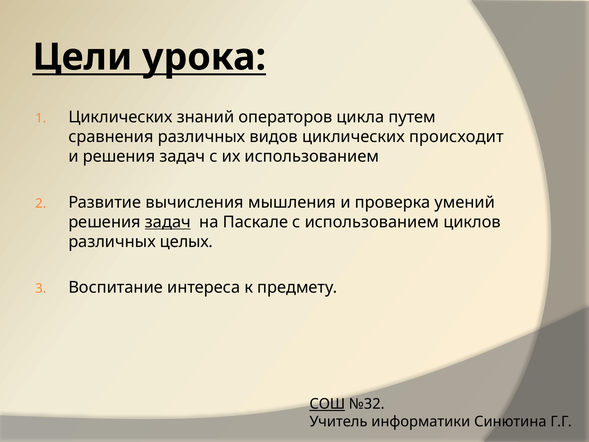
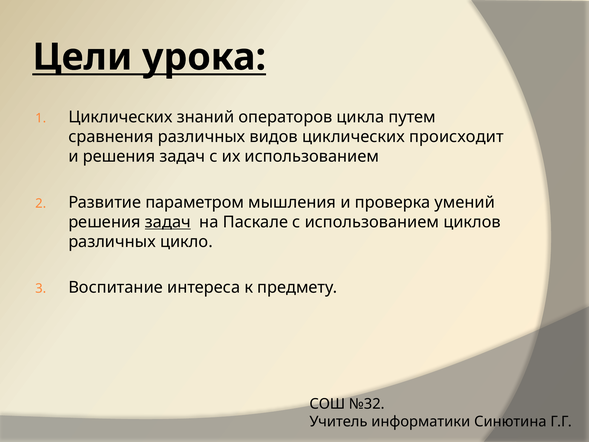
вычисления: вычисления -> параметром (195, 202)
целых: целых -> цикло (186, 241)
СОШ underline: present -> none (327, 404)
